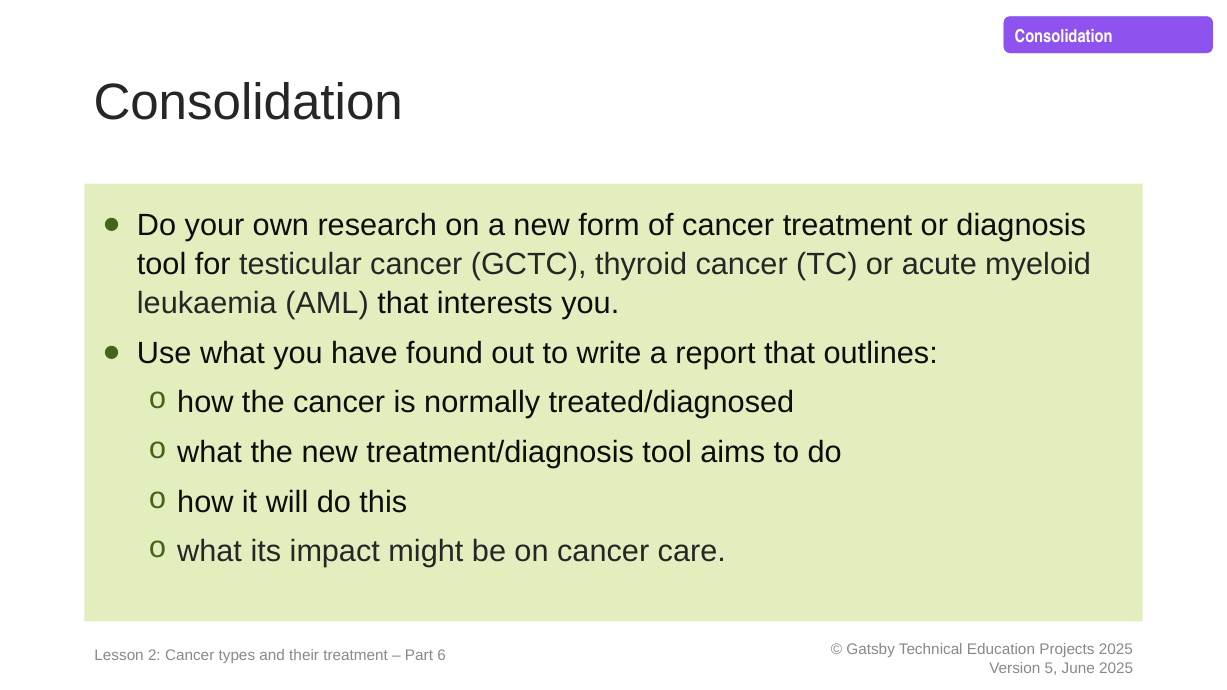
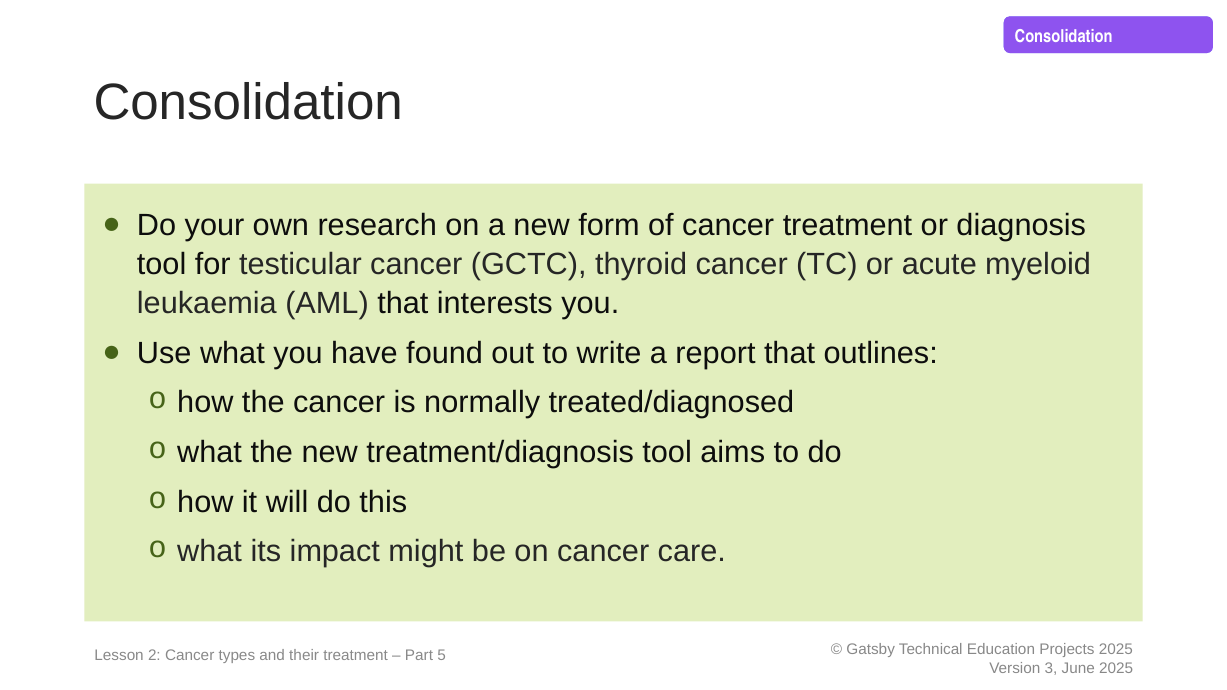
6: 6 -> 5 (442, 655)
5: 5 -> 3 (1051, 668)
